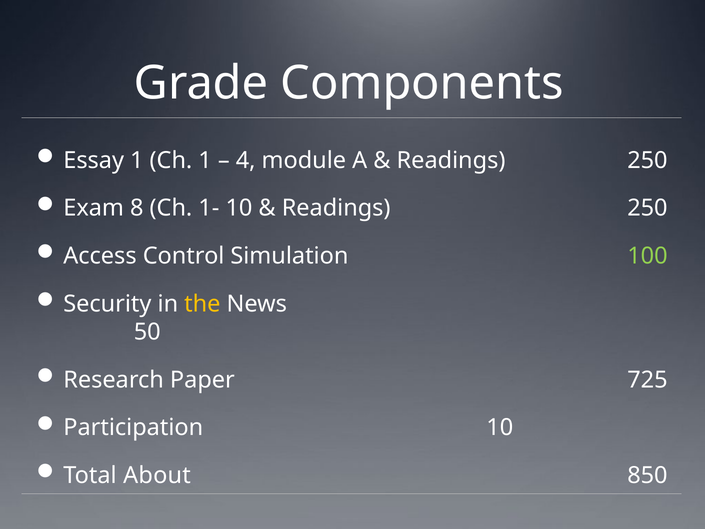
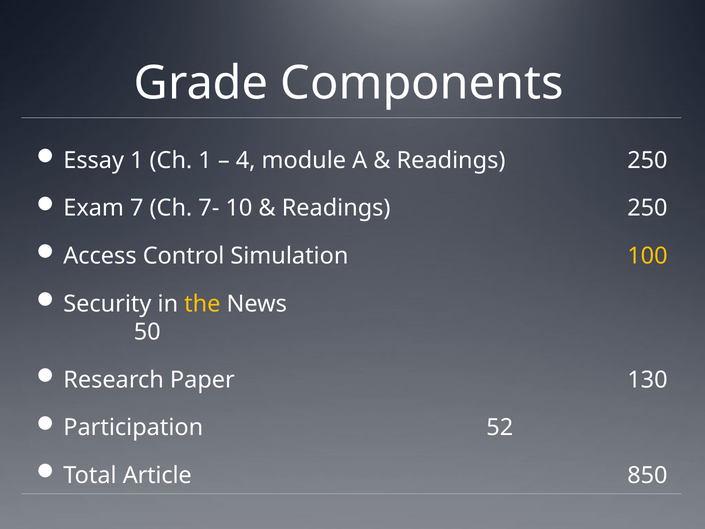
8: 8 -> 7 (137, 208)
1-: 1- -> 7- (209, 208)
100 colour: light green -> yellow (647, 256)
725: 725 -> 130 (647, 380)
Participation 10: 10 -> 52 (500, 427)
About: About -> Article (157, 475)
